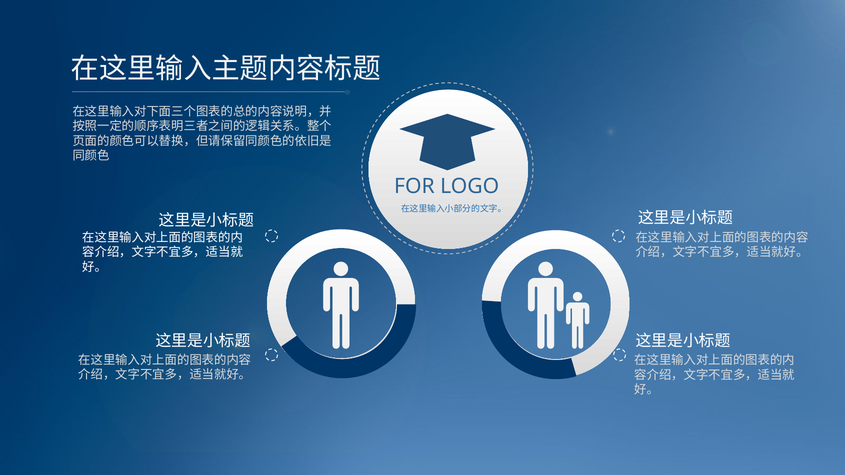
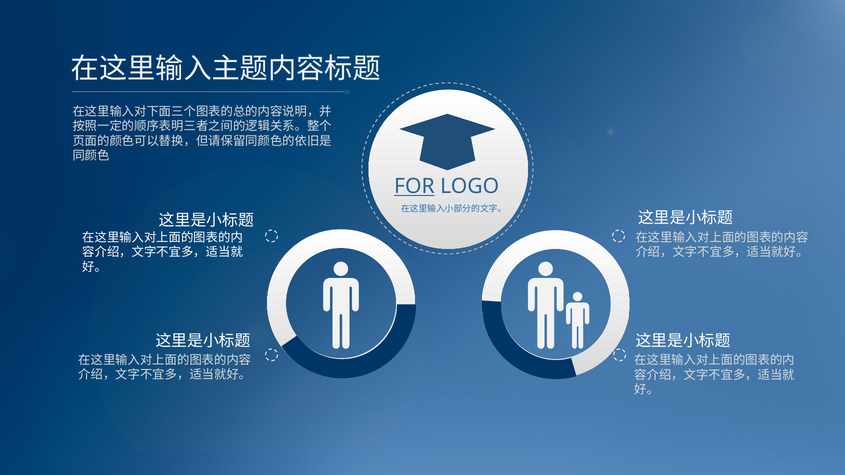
FOR underline: none -> present (414, 187)
